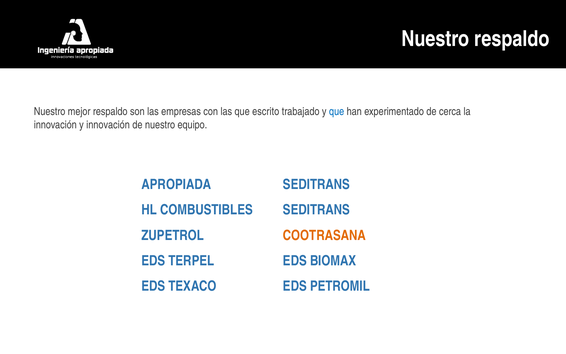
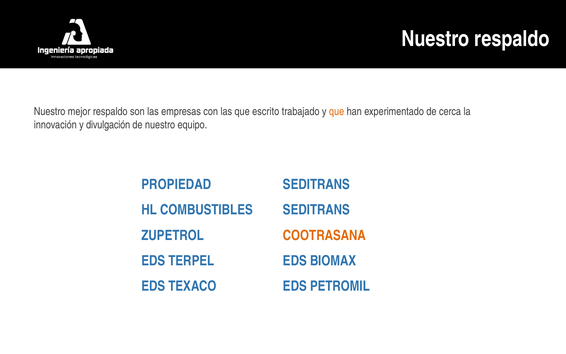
que colour: blue -> orange (337, 112)
y innovación: innovación -> divulgación (108, 125)
APROPIADA: APROPIADA -> PROPIEDAD (176, 184)
